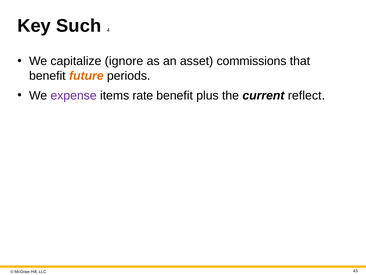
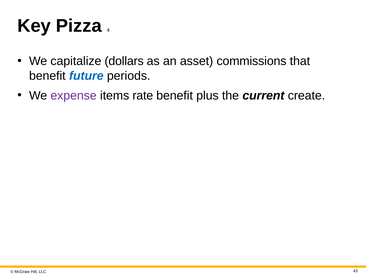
Such: Such -> Pizza (79, 26)
ignore: ignore -> dollars (124, 61)
future colour: orange -> blue (86, 76)
reflect: reflect -> create (306, 95)
